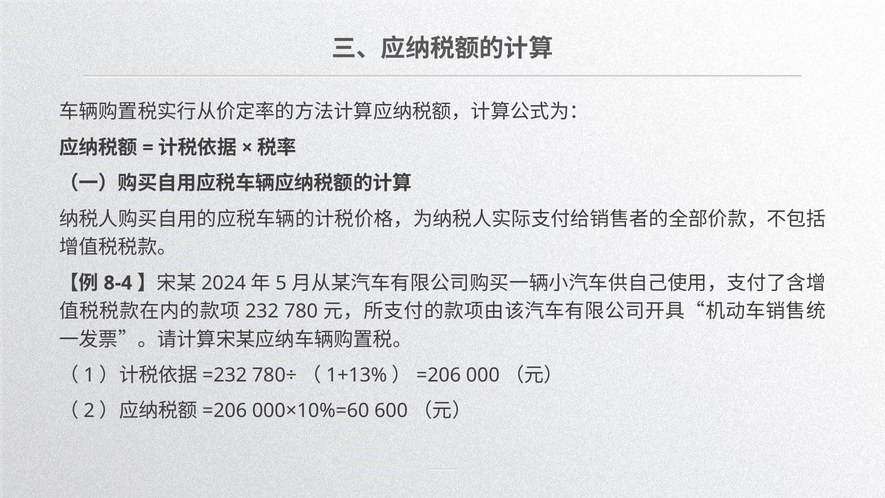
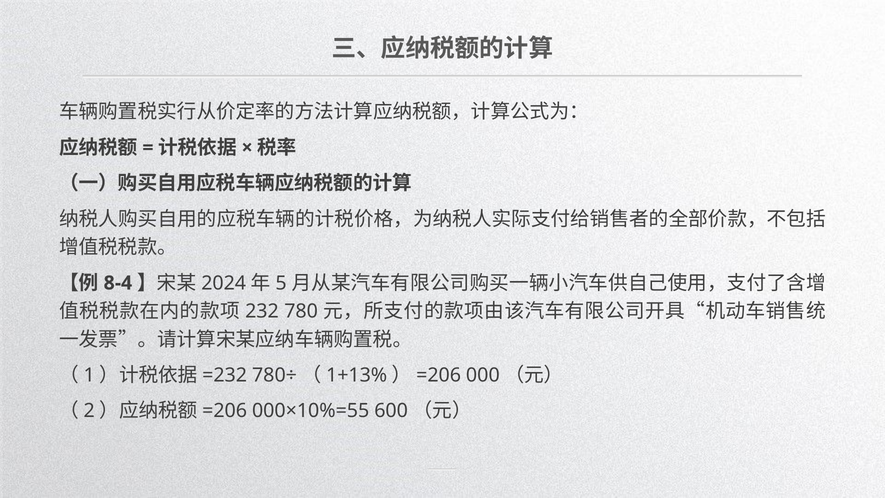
000×10%=60: 000×10%=60 -> 000×10%=55 (311, 411)
